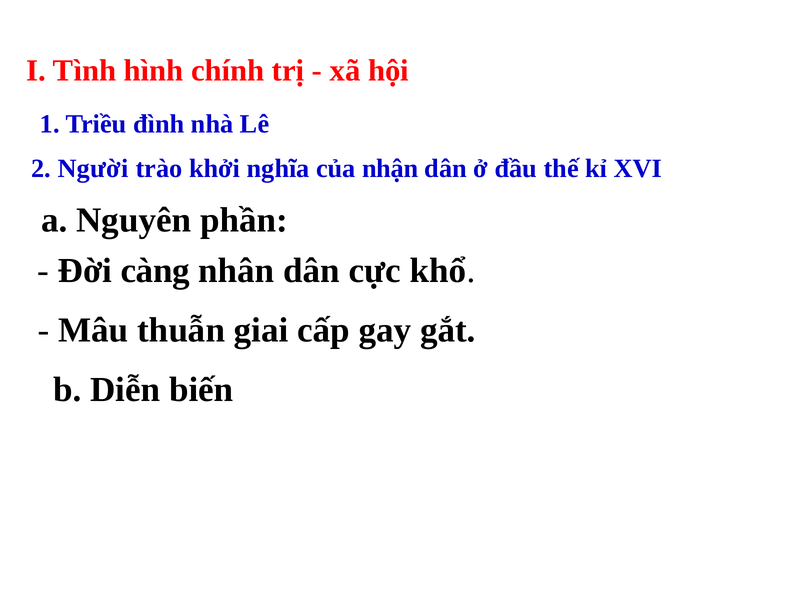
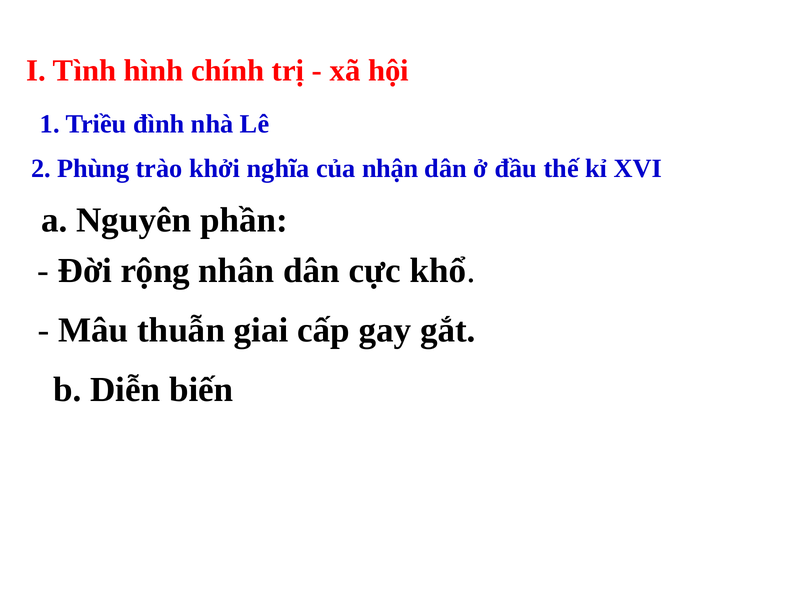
Người: Người -> Phùng (93, 168)
càng: càng -> rộng (155, 270)
